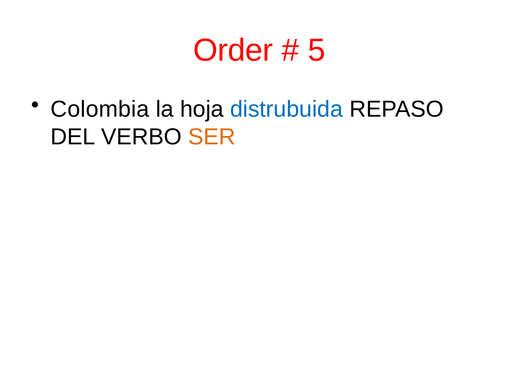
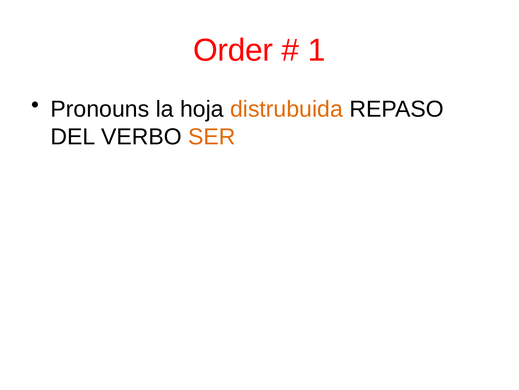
5: 5 -> 1 (317, 50)
Colombia: Colombia -> Pronouns (100, 109)
distrubuida colour: blue -> orange (287, 109)
